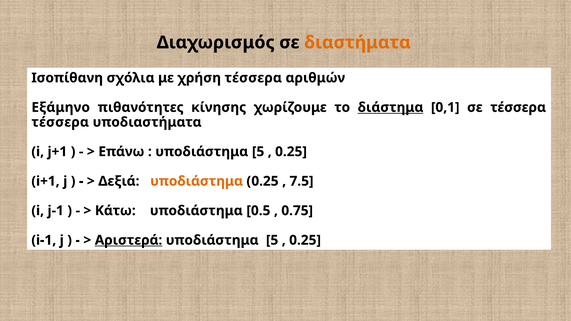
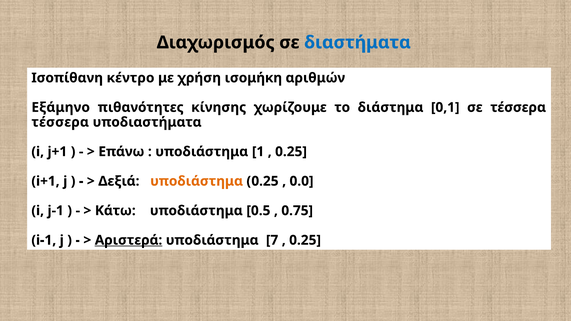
διαστήματα colour: orange -> blue (358, 42)
σχόλια: σχόλια -> κέντρο (131, 78)
χρήση τέσσερα: τέσσερα -> ισομήκη (253, 78)
διάστημα underline: present -> none (391, 107)
5: 5 -> 1 (258, 152)
7.5: 7.5 -> 0.0 (302, 181)
5: 5 -> 7 (272, 240)
